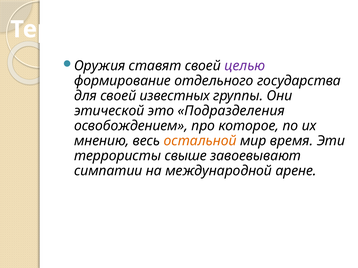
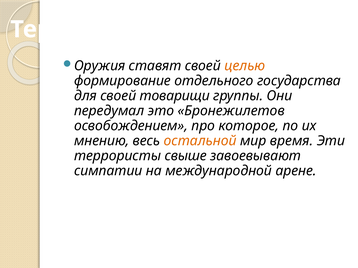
целью colour: purple -> orange (245, 66)
известных: известных -> товарищи (175, 96)
этической: этической -> передумал (109, 111)
Подразделения: Подразделения -> Бронежилетов (231, 111)
